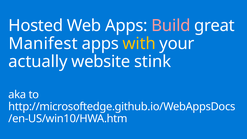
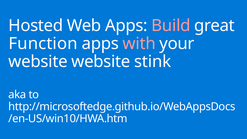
Manifest: Manifest -> Function (43, 44)
with colour: yellow -> pink (139, 44)
actually: actually -> website (38, 62)
